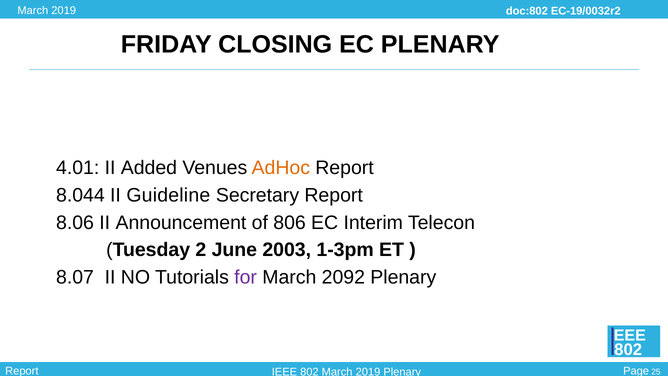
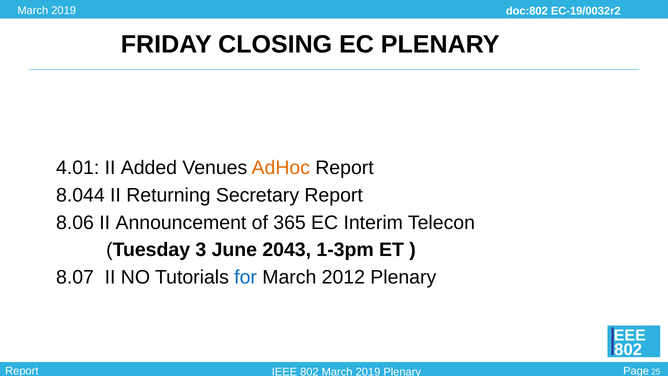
Guideline: Guideline -> Returning (168, 195)
806: 806 -> 365 (290, 223)
2: 2 -> 3 (201, 250)
2003: 2003 -> 2043 (287, 250)
for colour: purple -> blue (246, 277)
2092: 2092 -> 2012 (343, 277)
